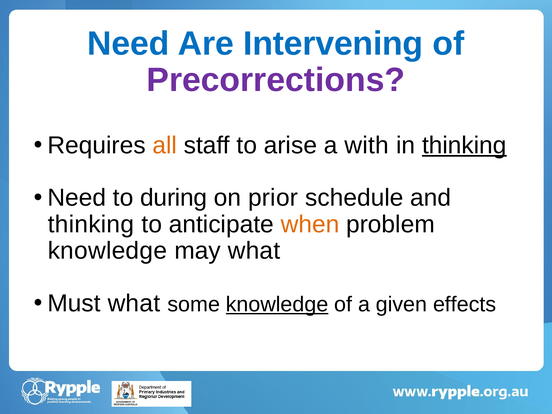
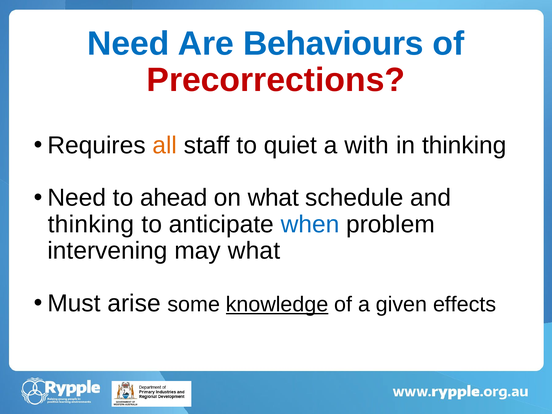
Intervening: Intervening -> Behaviours (333, 44)
Precorrections colour: purple -> red (276, 80)
arise: arise -> quiet (290, 145)
thinking underline: present -> none (464, 145)
during: during -> ahead (174, 198)
on prior: prior -> what (273, 198)
when colour: orange -> blue (310, 224)
knowledge: knowledge -> intervening (107, 251)
Must what: what -> arise (134, 303)
